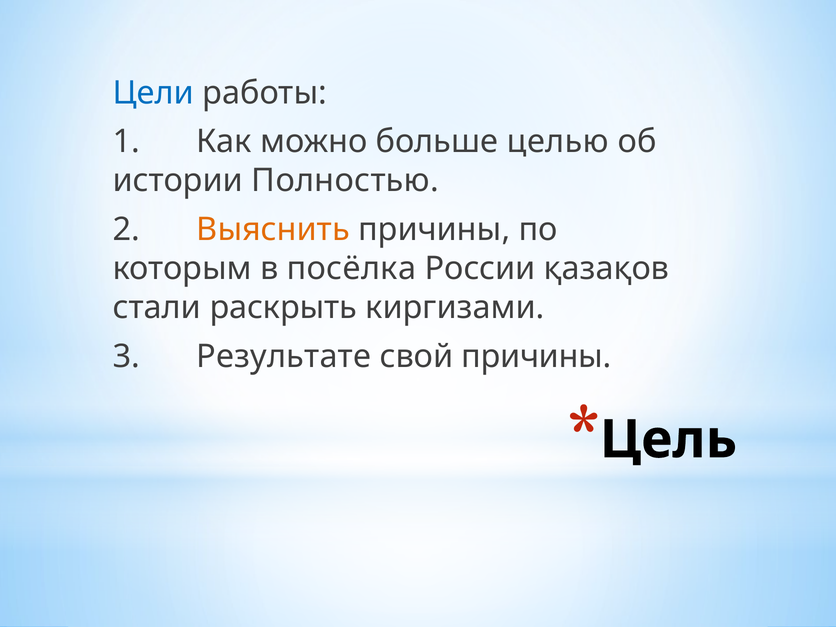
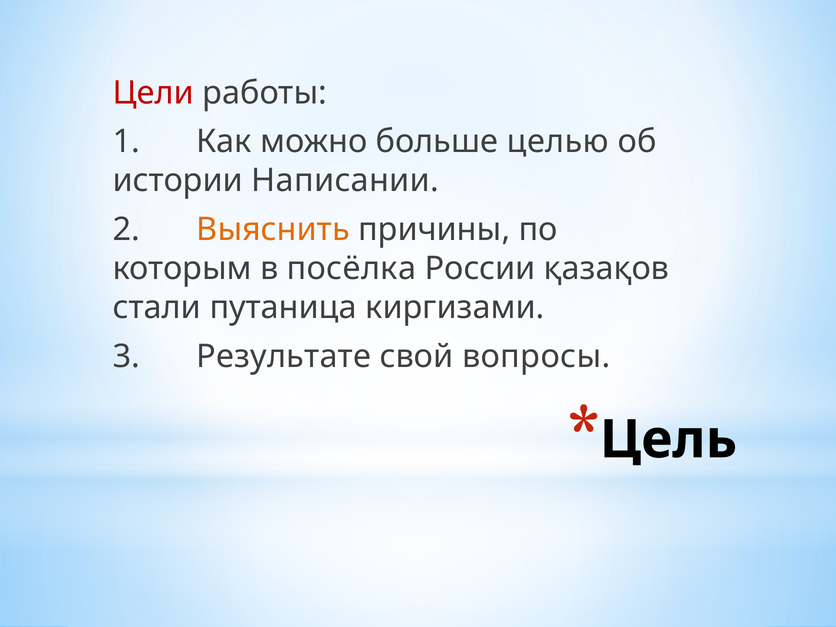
Цели colour: blue -> red (153, 93)
Полностью: Полностью -> Написании (345, 181)
раскрыть: раскрыть -> путаница (283, 307)
свой причины: причины -> вопросы (536, 356)
